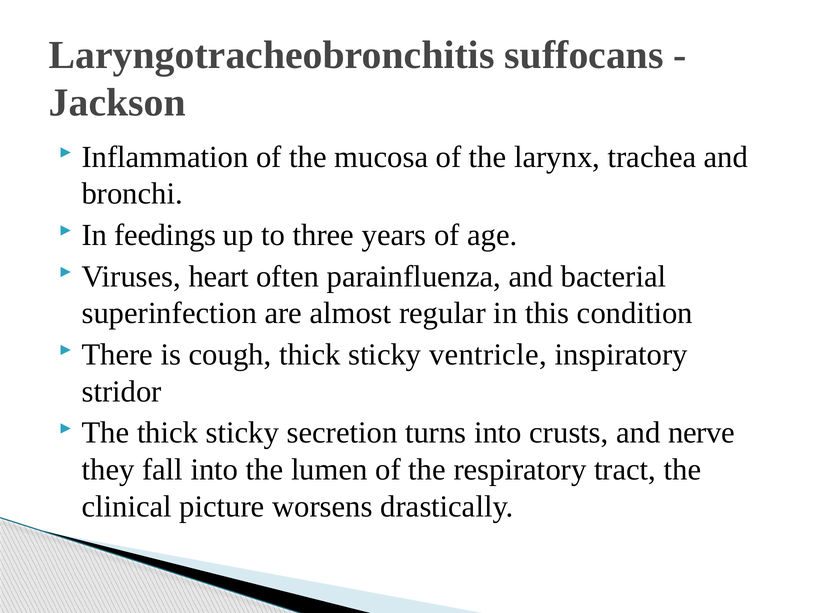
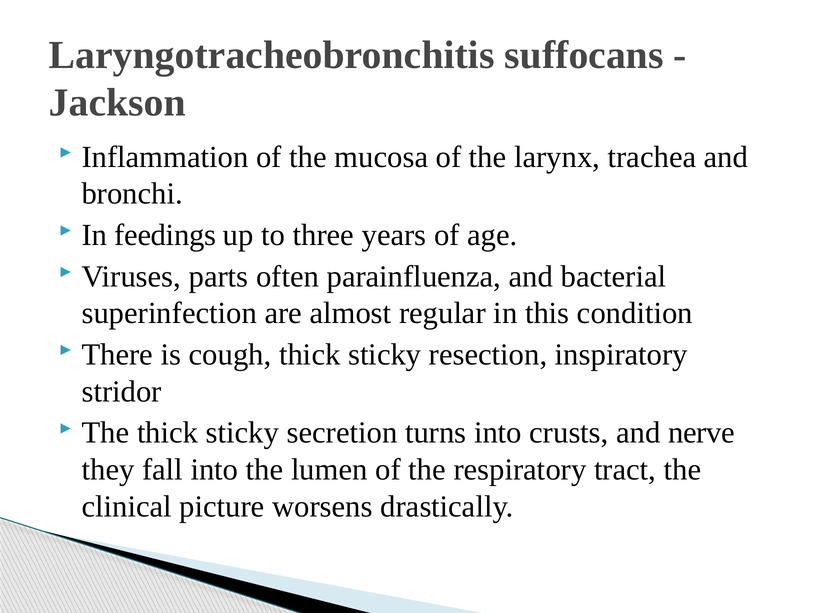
heart: heart -> parts (219, 277)
ventricle: ventricle -> resection (488, 355)
